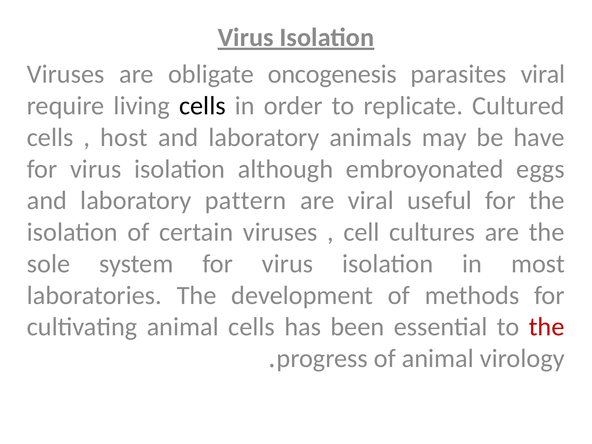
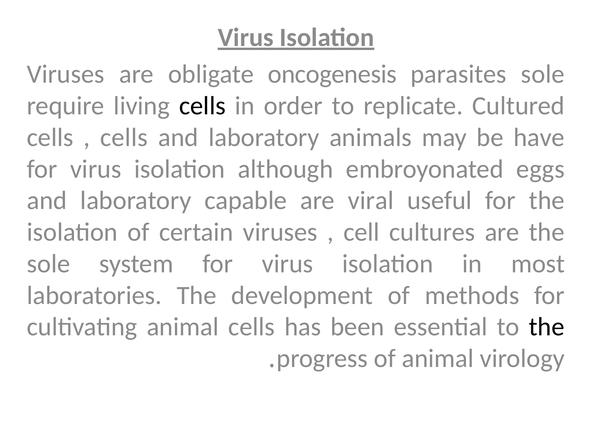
parasites viral: viral -> sole (543, 74)
host: host -> cells (124, 137)
pattern: pattern -> capable (246, 201)
the colour: red -> black (547, 327)
